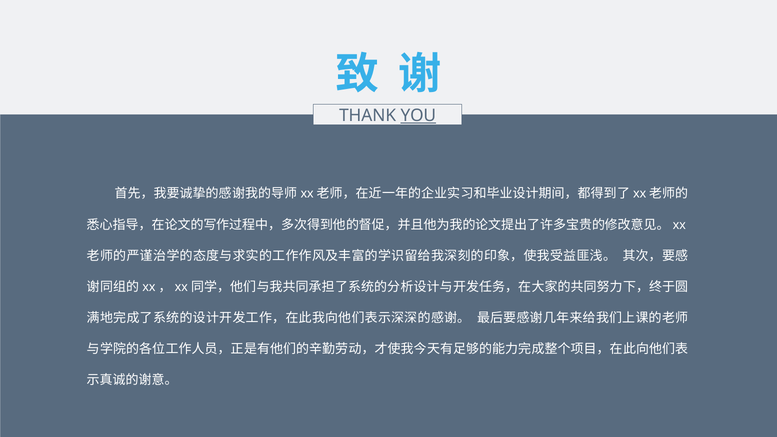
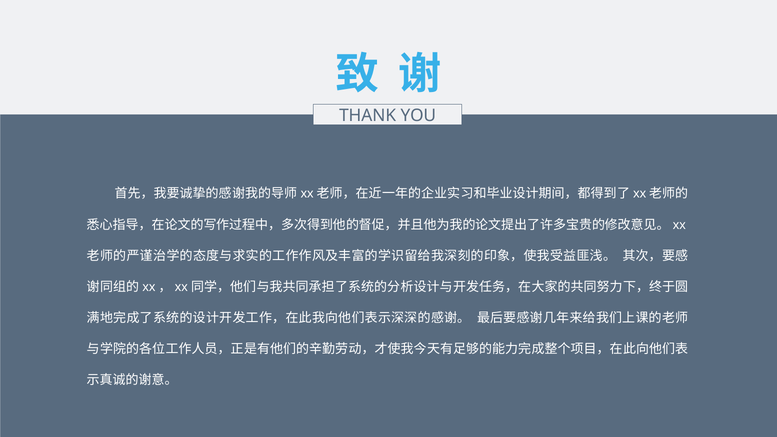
YOU underline: present -> none (418, 116)
